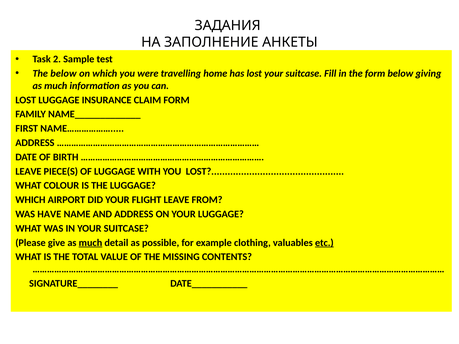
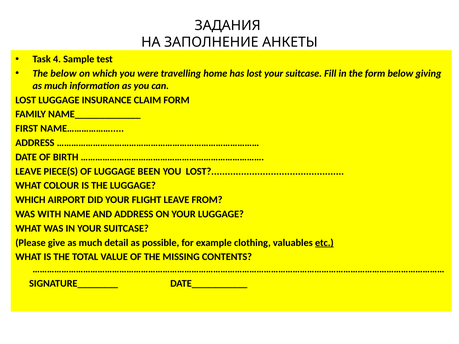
2: 2 -> 4 (57, 59)
WITH: WITH -> BEEN (149, 171)
HAVE: HAVE -> WITH (49, 214)
much underline: present -> none (90, 243)
